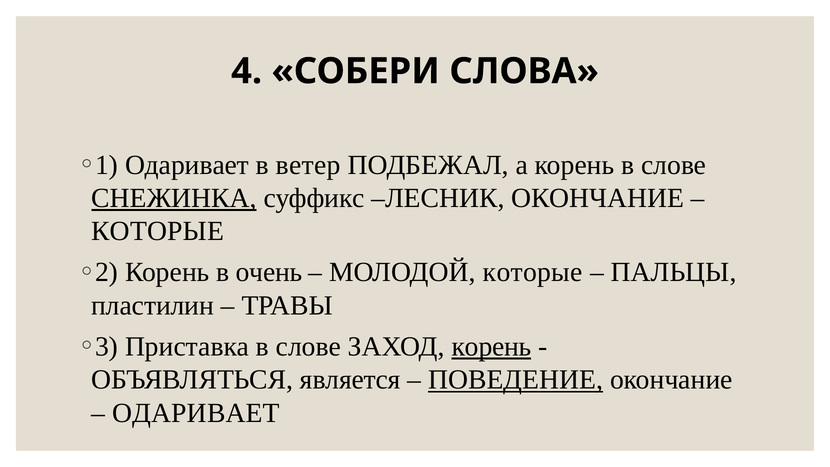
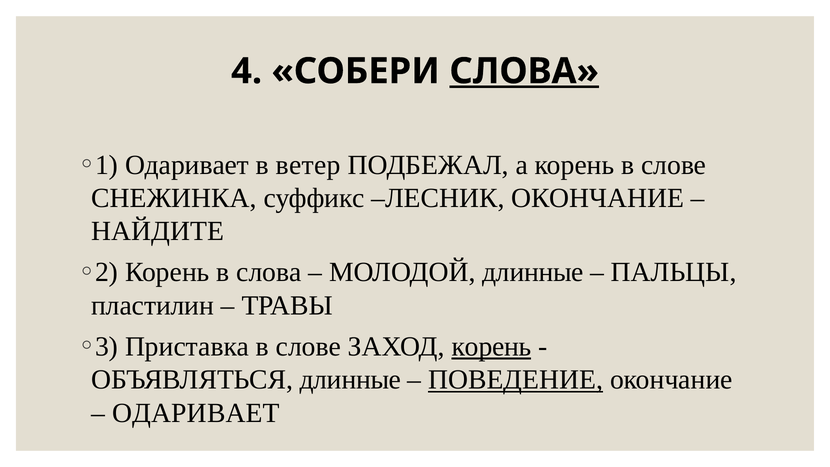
СЛОВА underline: none -> present (524, 71)
СНЕЖИНКА underline: present -> none (174, 198)
КОТОРЫЕ: КОТОРЫЕ -> НАЙДИТЕ (158, 231)
в очень: очень -> слова (269, 272)
МОЛОДОЙ которые: которые -> длинные (533, 272)
ОБЪЯВЛЯТЬСЯ является: является -> длинные (350, 380)
